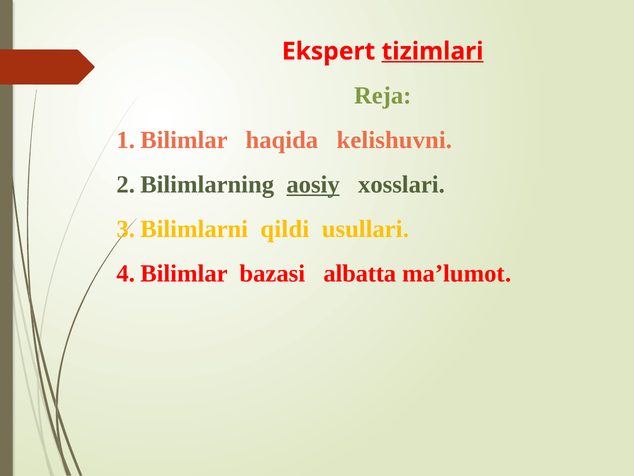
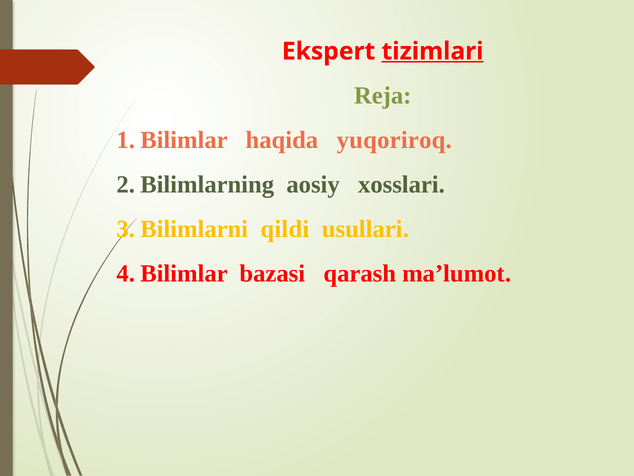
kelishuvni: kelishuvni -> yuqoriroq (394, 140)
aosiy underline: present -> none (313, 185)
albatta: albatta -> qarash (360, 273)
